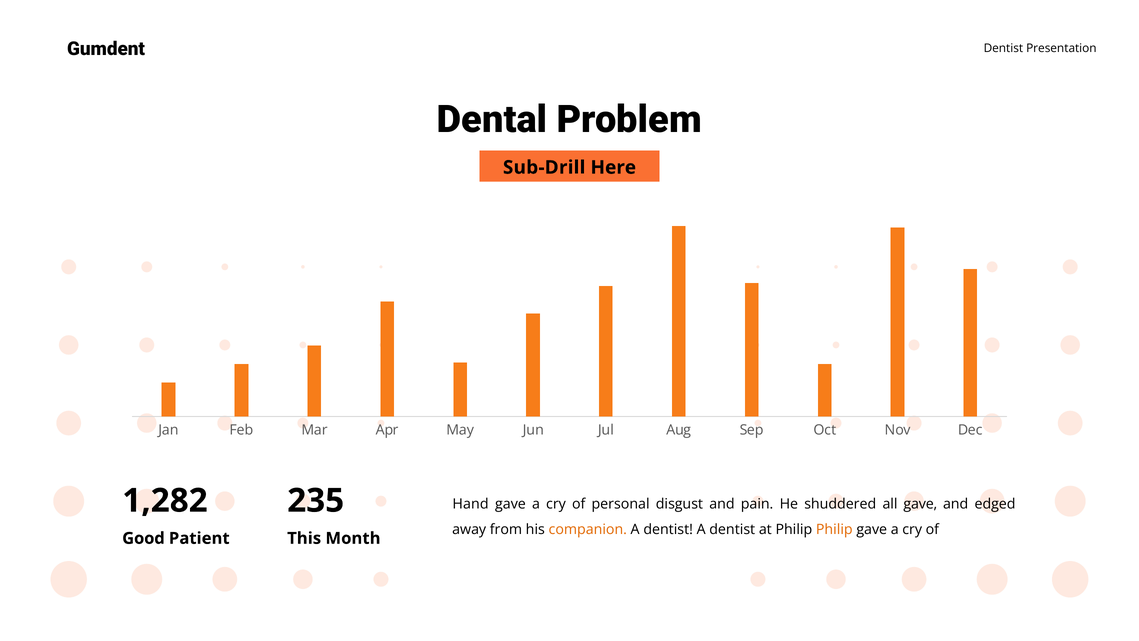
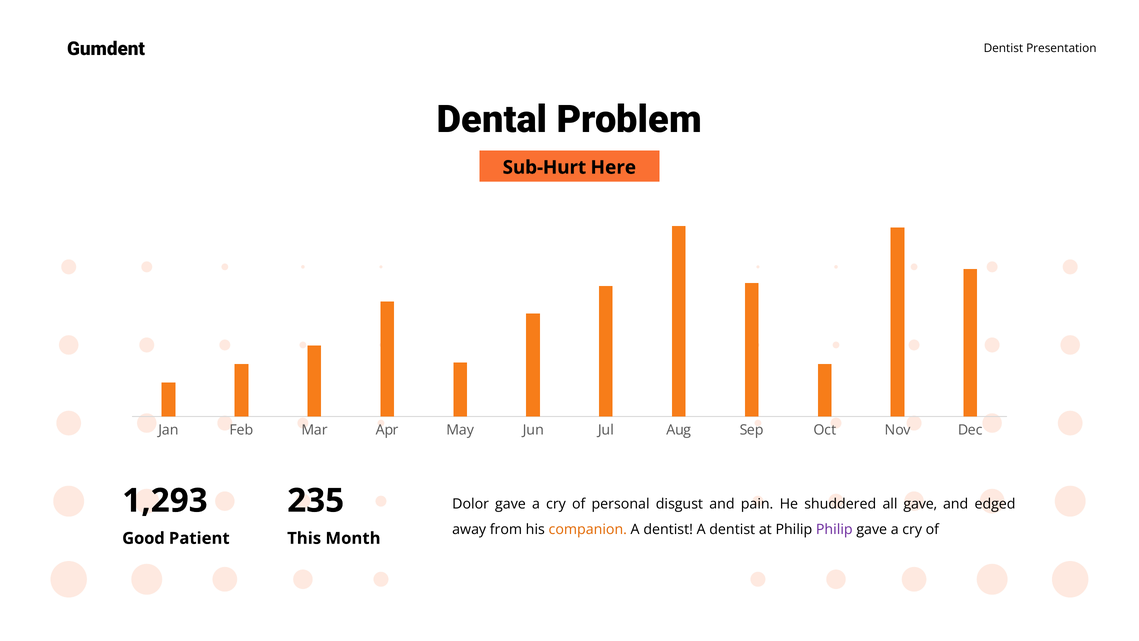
Sub-Drill: Sub-Drill -> Sub-Hurt (544, 167)
1,282: 1,282 -> 1,293 (165, 500)
Hand: Hand -> Dolor (471, 504)
Philip colour: orange -> purple (834, 529)
